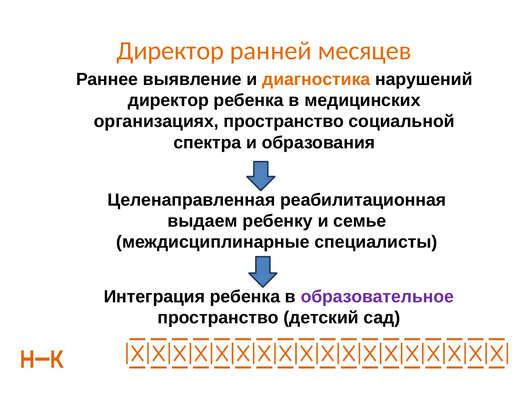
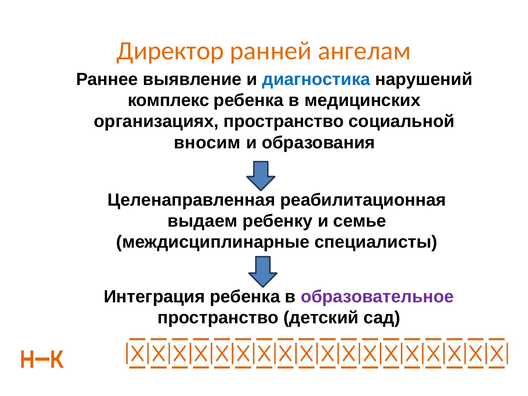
месяцев: месяцев -> ангелам (364, 51)
диагностика colour: orange -> blue (316, 79)
директор: директор -> комплекс (168, 100)
спектра: спектра -> вносим (207, 143)
